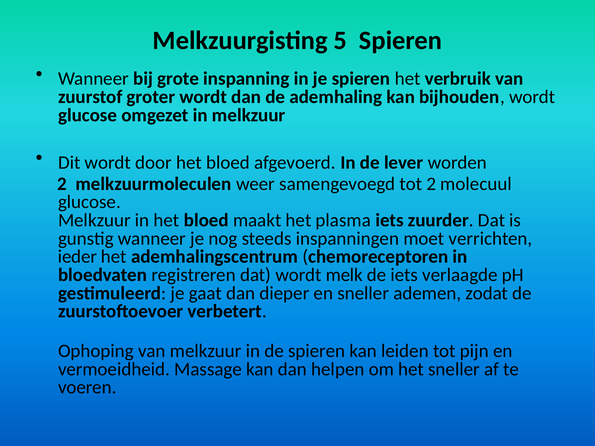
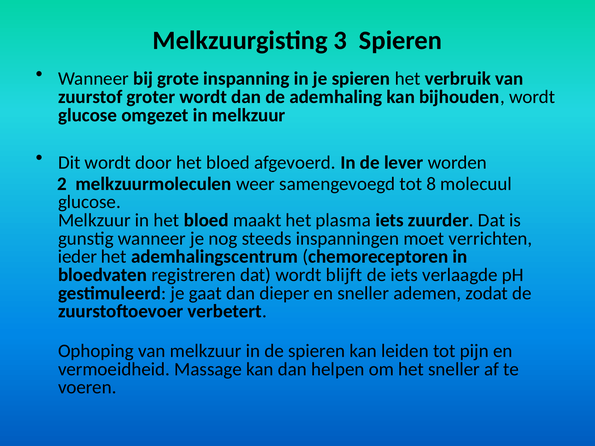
5: 5 -> 3 (340, 40)
tot 2: 2 -> 8 (431, 184)
melk: melk -> blijft (344, 275)
